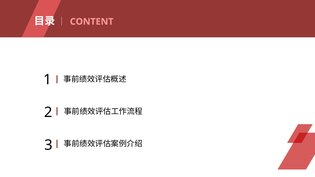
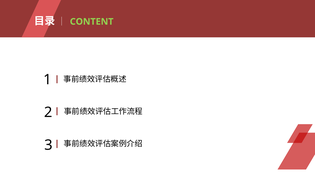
CONTENT colour: pink -> light green (92, 22)
